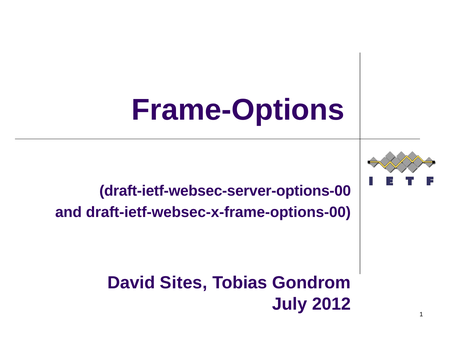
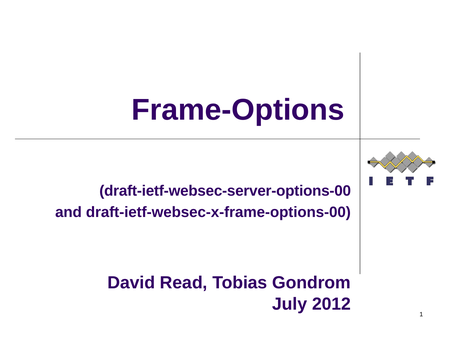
Sites: Sites -> Read (184, 282)
